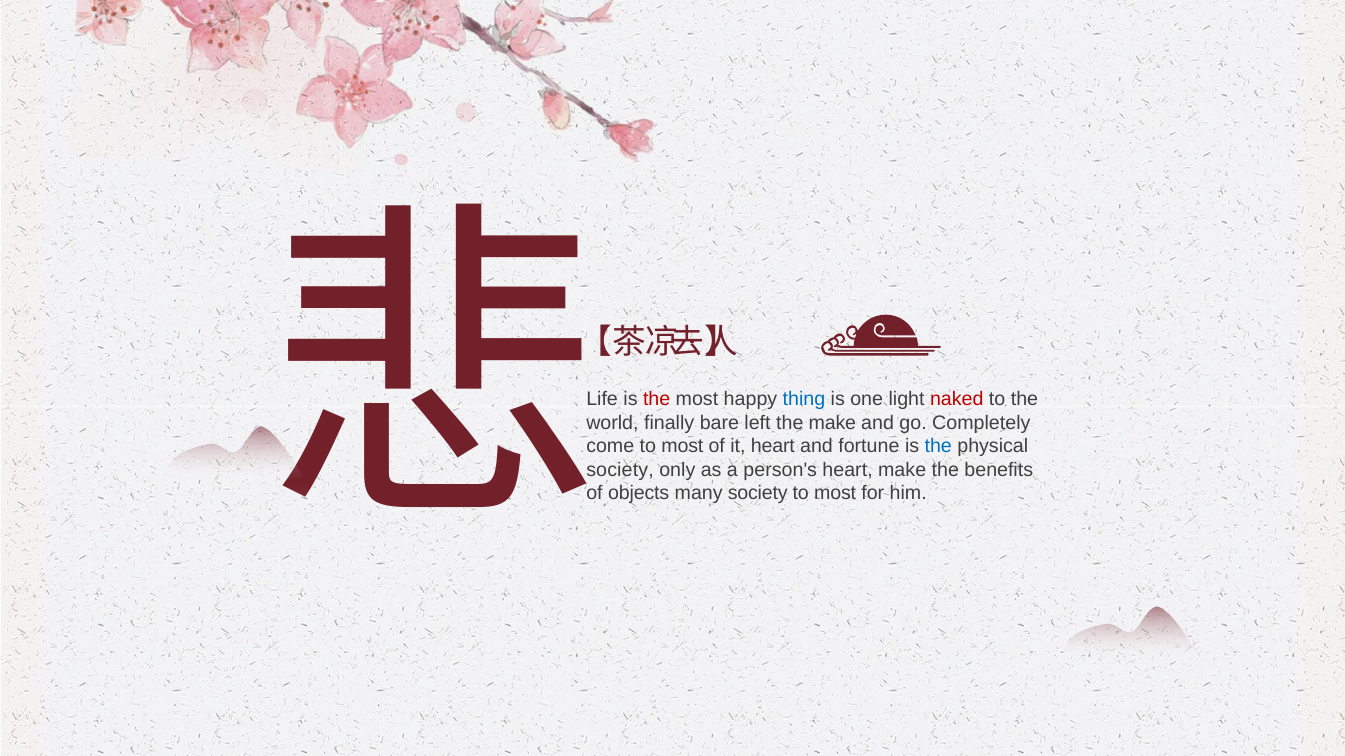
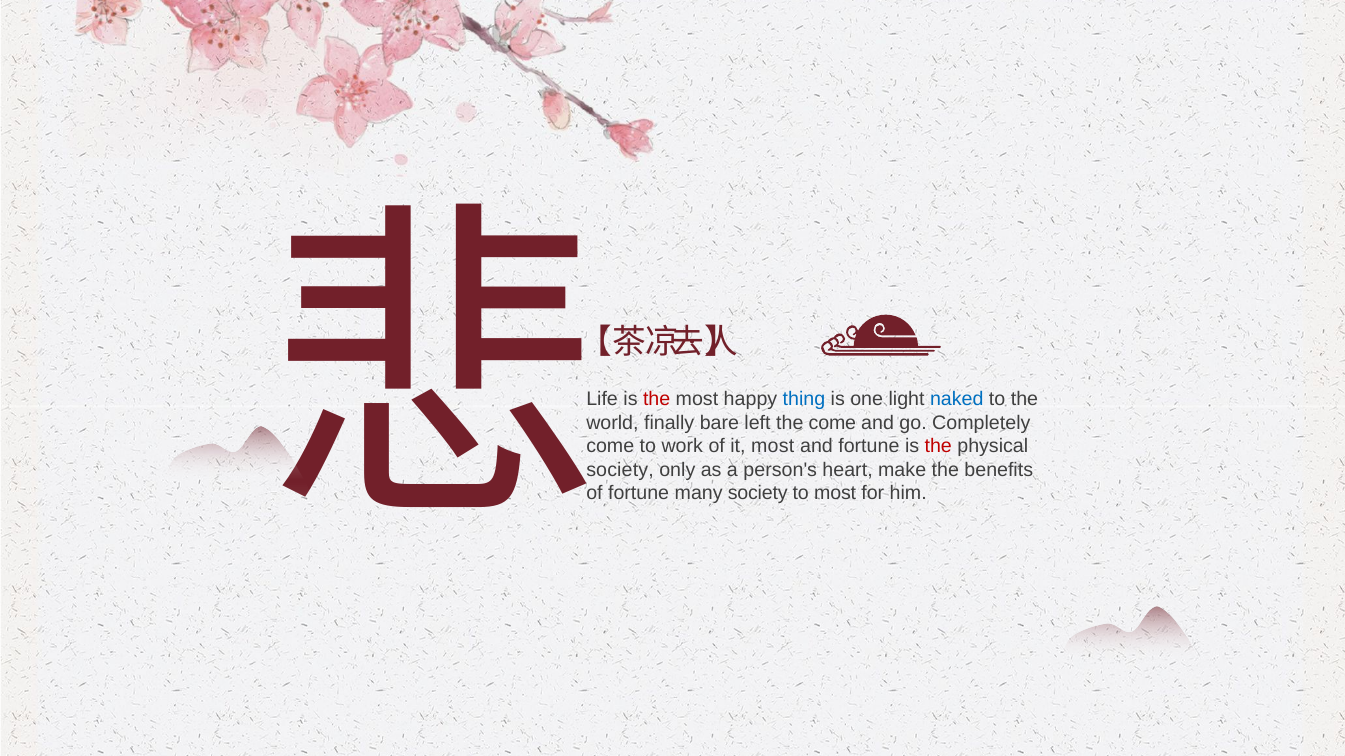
naked colour: red -> blue (957, 400)
the make: make -> come (832, 423)
come to most: most -> work (682, 447)
it heart: heart -> most (773, 447)
the colour: blue -> red (938, 447)
objects: objects -> fortune (639, 494)
